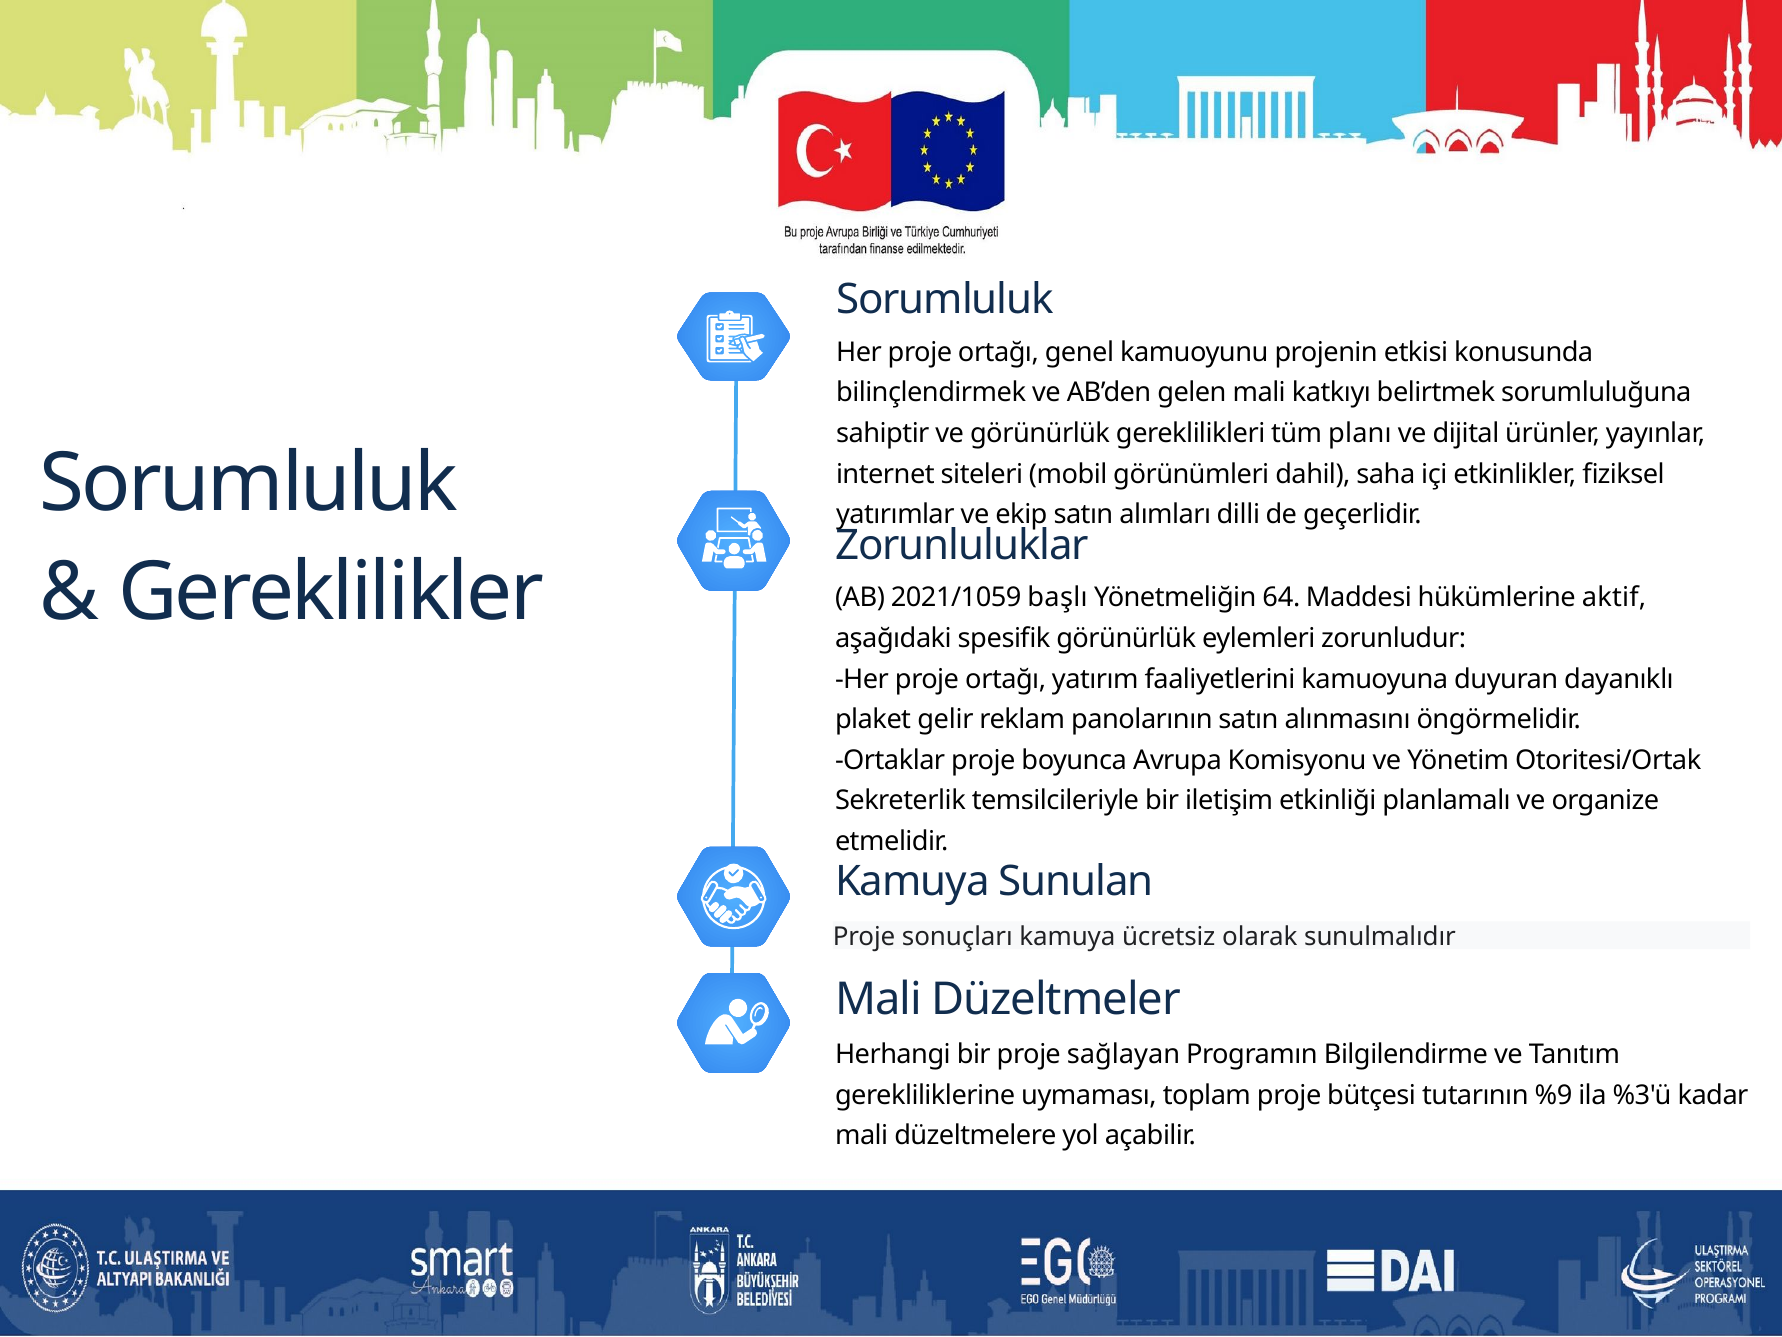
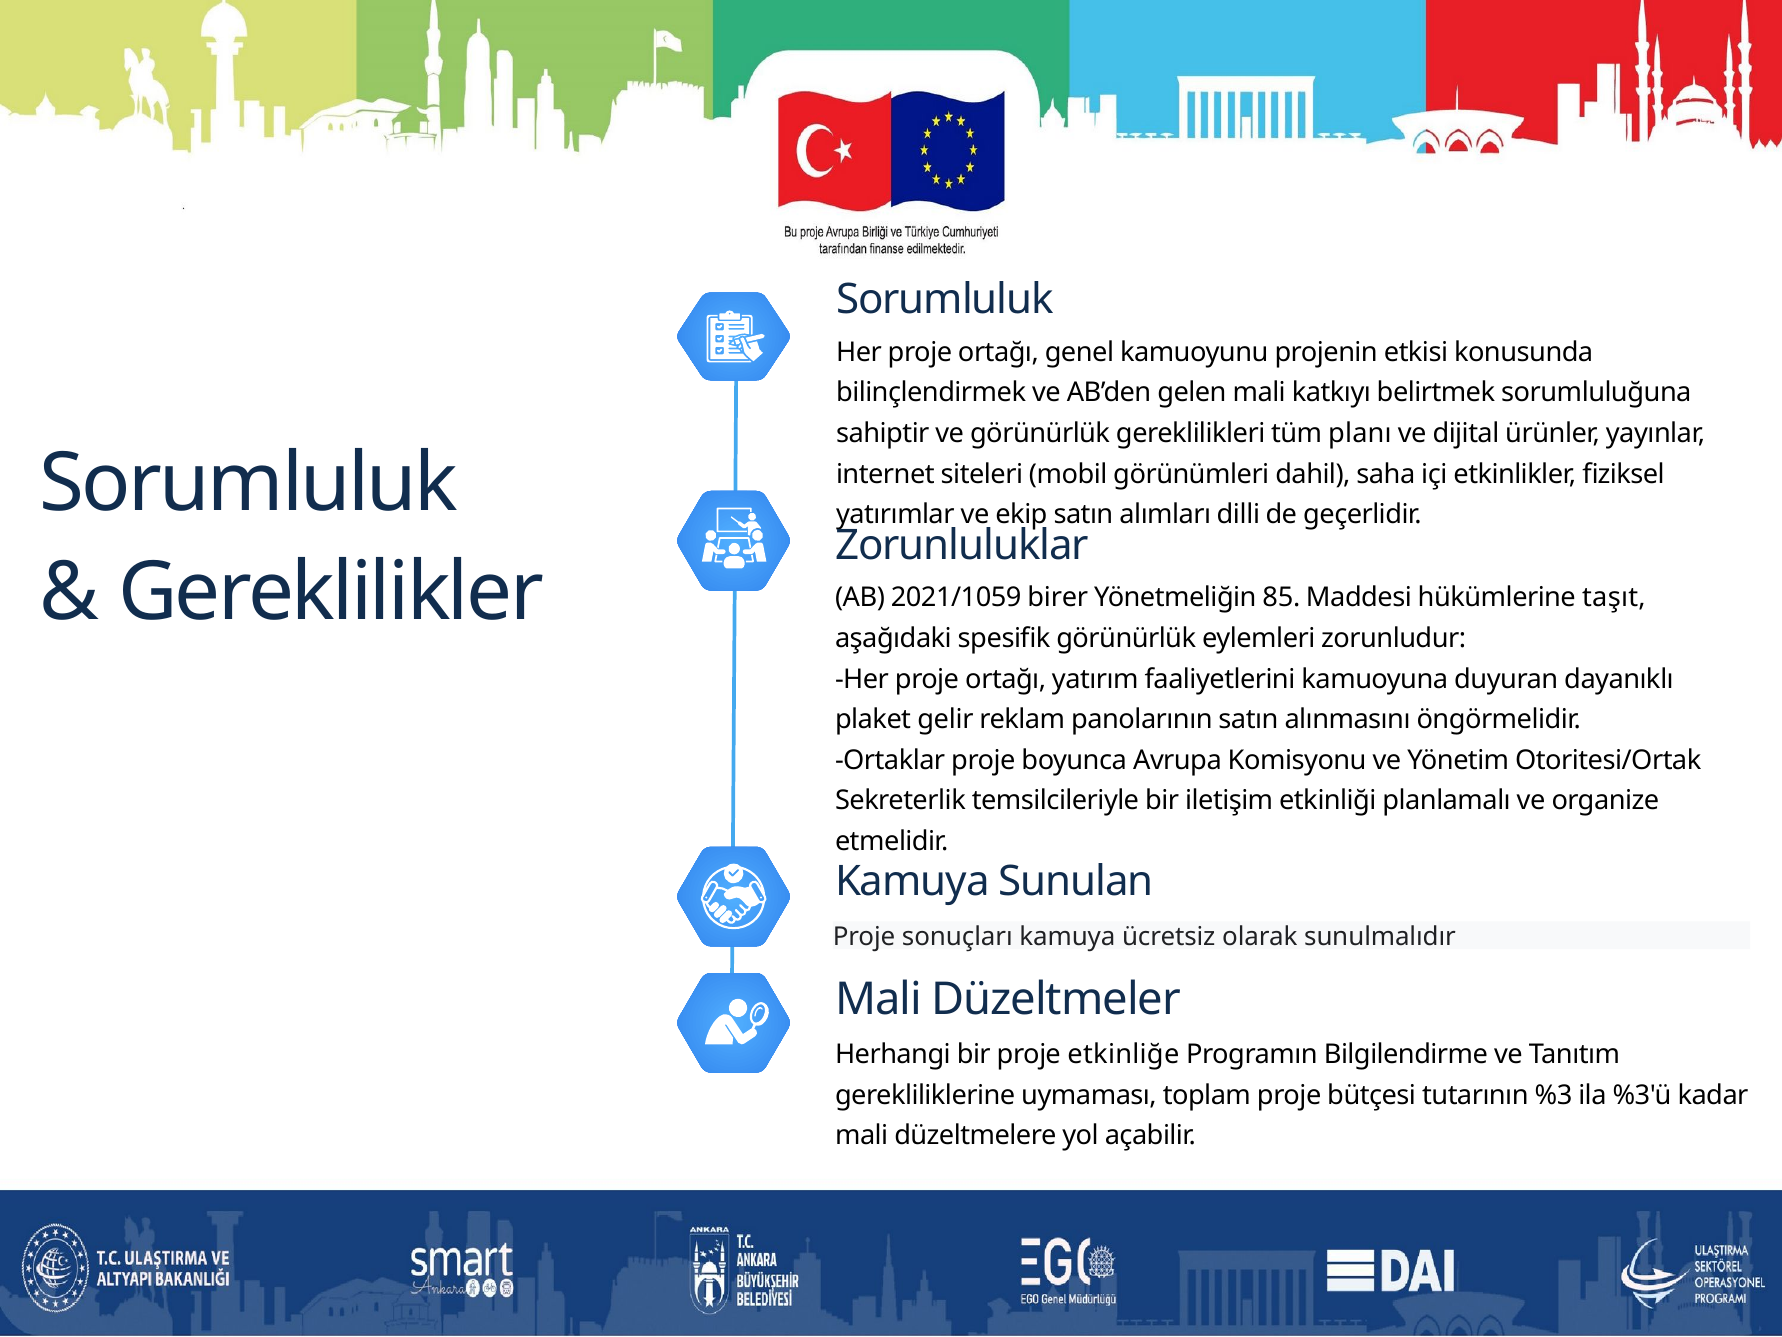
başlı: başlı -> birer (1058, 598)
64: 64 -> 85 (1281, 598)
aktif: aktif -> taşıt (1614, 598)
sağlayan: sağlayan -> etkinliğe (1123, 1054)
%9: %9 -> %3 (1554, 1095)
